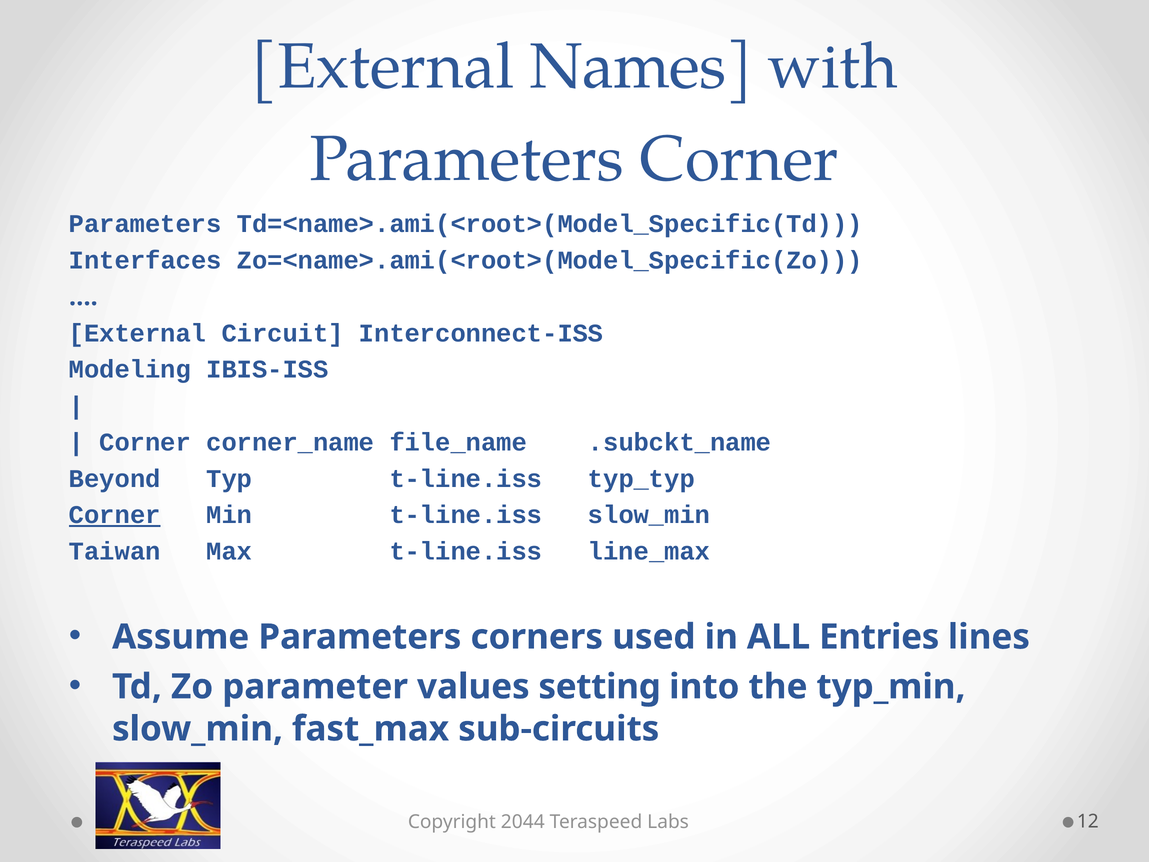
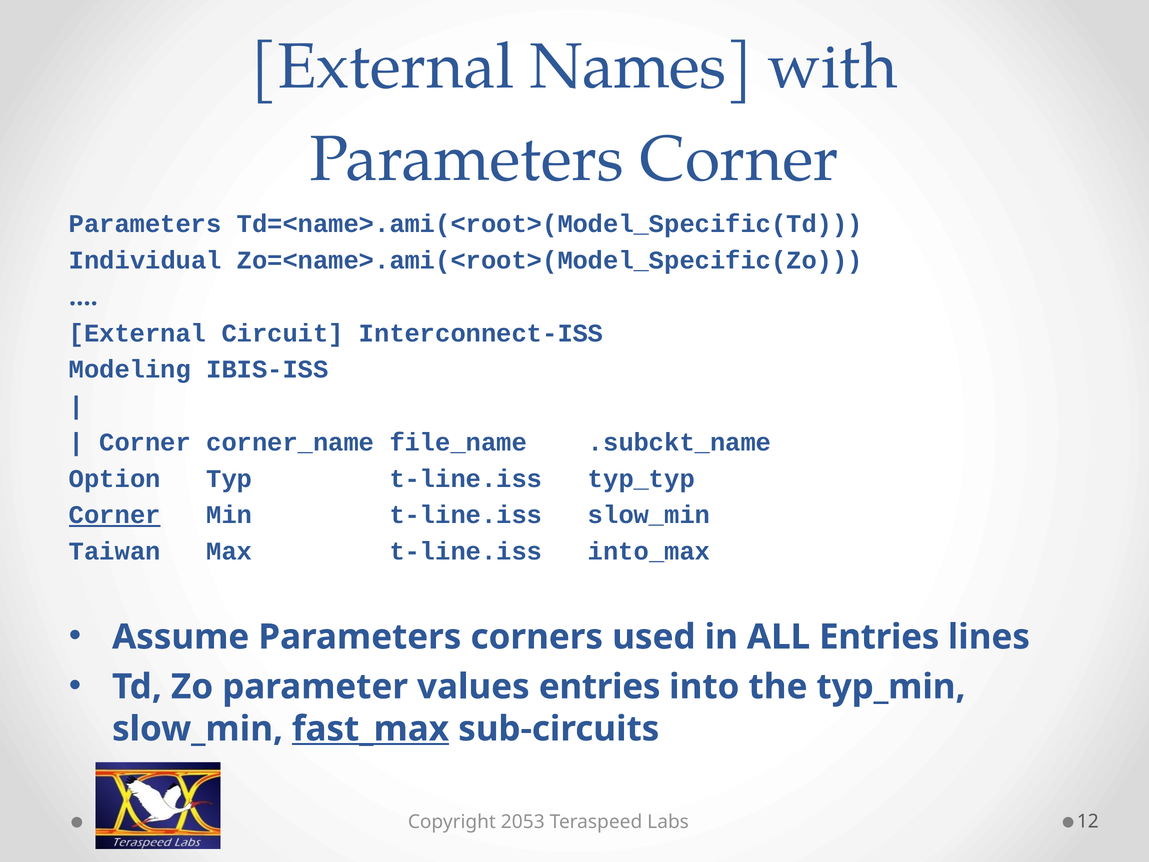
Interfaces: Interfaces -> Individual (145, 260)
Beyond: Beyond -> Option (115, 479)
line_max: line_max -> into_max (649, 551)
values setting: setting -> entries (600, 687)
fast_max underline: none -> present (370, 729)
2044: 2044 -> 2053 (523, 822)
